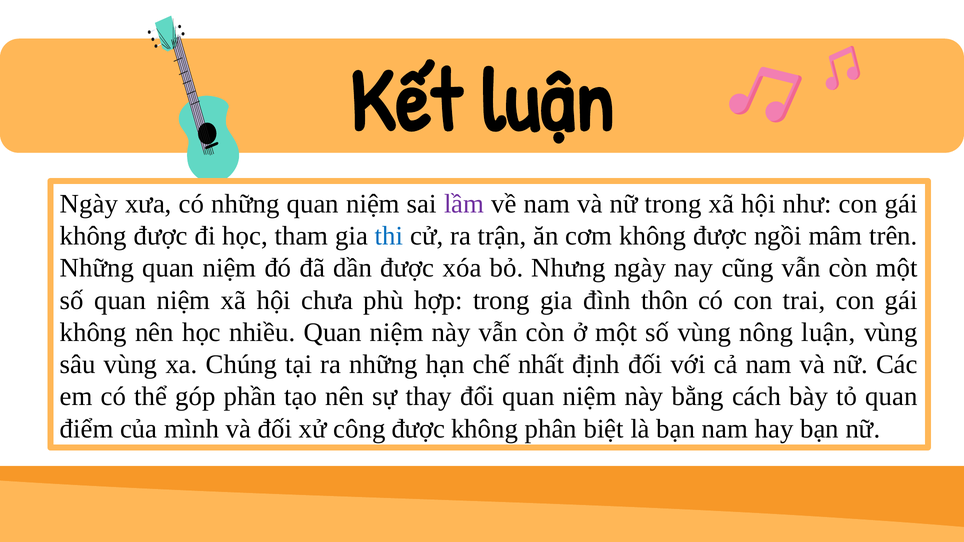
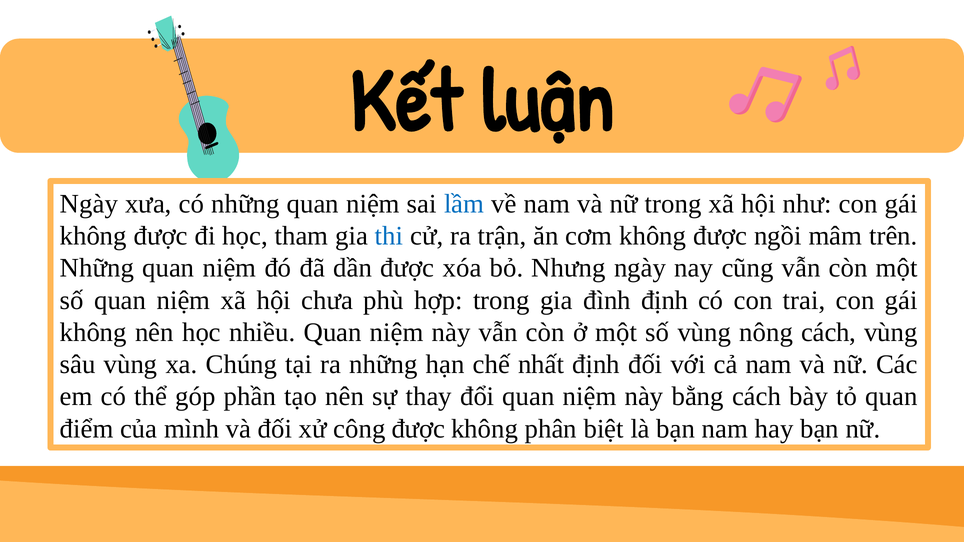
lầm colour: purple -> blue (464, 204)
đình thôn: thôn -> định (665, 300)
nông luận: luận -> cách (829, 332)
